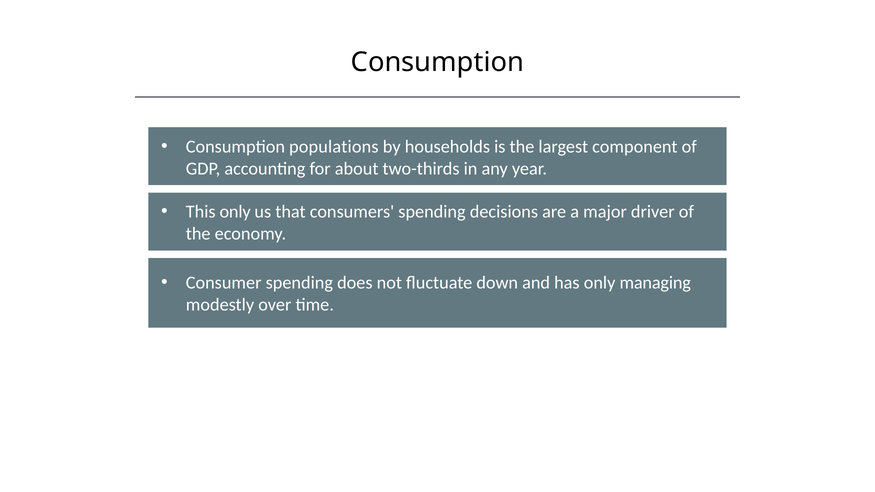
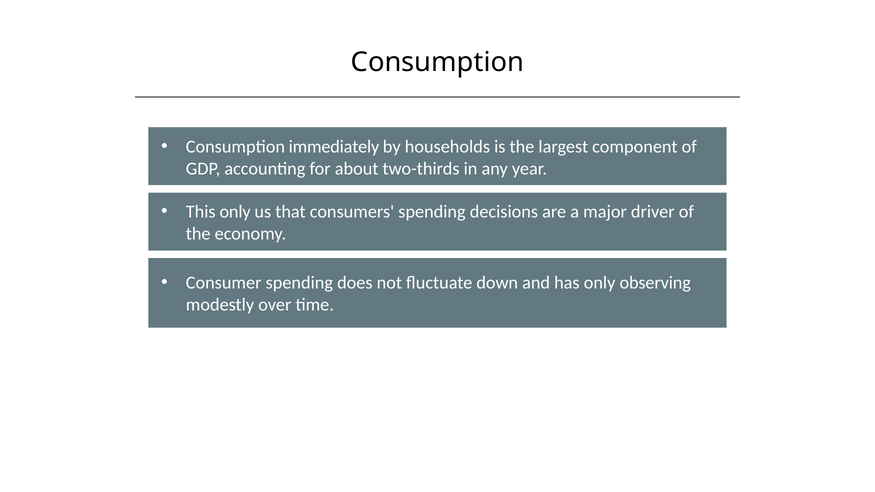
populations: populations -> immediately (334, 147)
managing: managing -> observing (655, 283)
